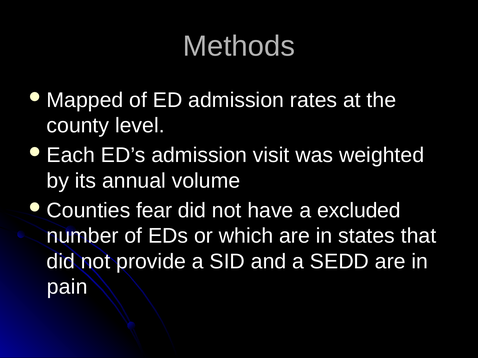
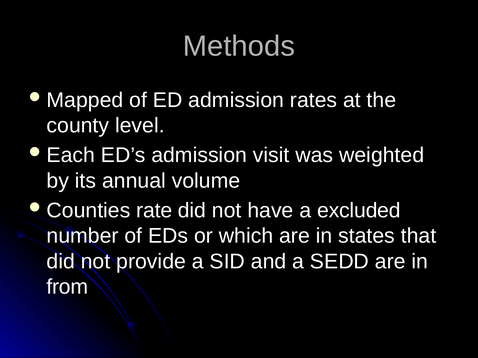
fear: fear -> rate (154, 211)
pain: pain -> from (67, 287)
